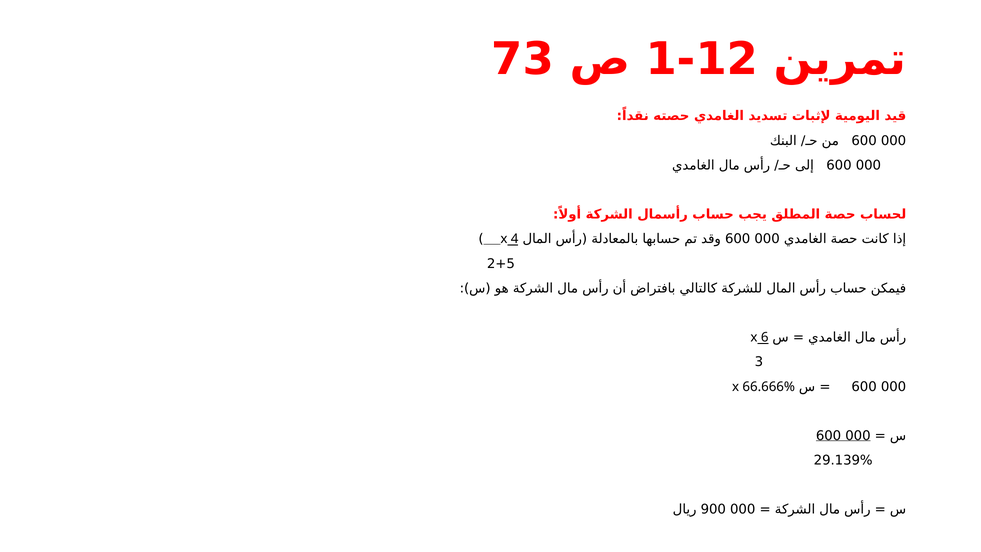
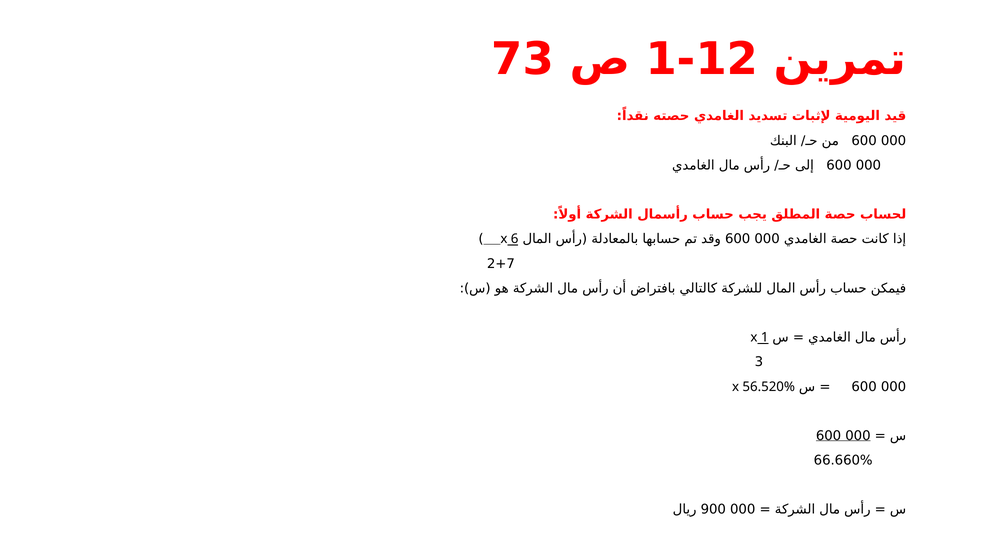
4: 4 -> 6 (515, 239)
2+5: 2+5 -> 2+7 (501, 264)
x 6: 6 -> 1 (765, 337)
66.666%: 66.666% -> 56.520% (769, 387)
29.139%: 29.139% -> 66.660% (843, 460)
